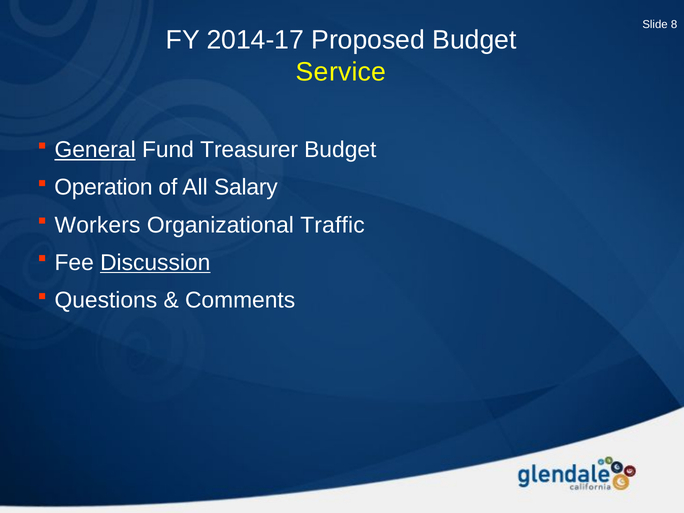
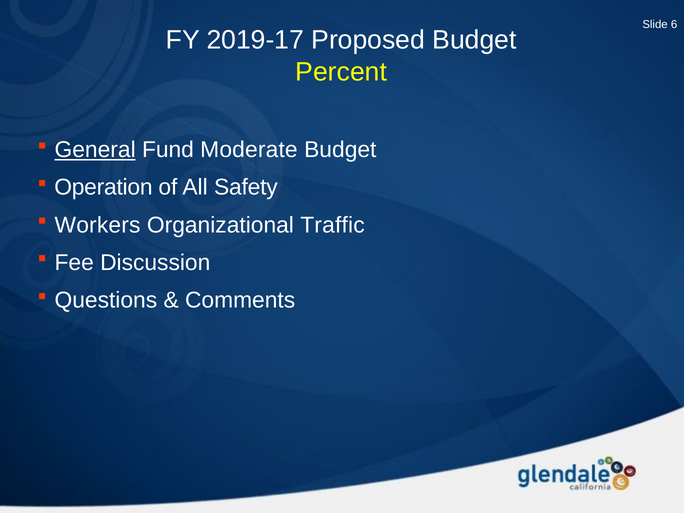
8: 8 -> 6 (674, 25)
2014-17: 2014-17 -> 2019-17 (255, 40)
Service: Service -> Percent (341, 72)
Treasurer: Treasurer -> Moderate (249, 150)
Salary: Salary -> Safety (246, 187)
Discussion underline: present -> none (155, 263)
